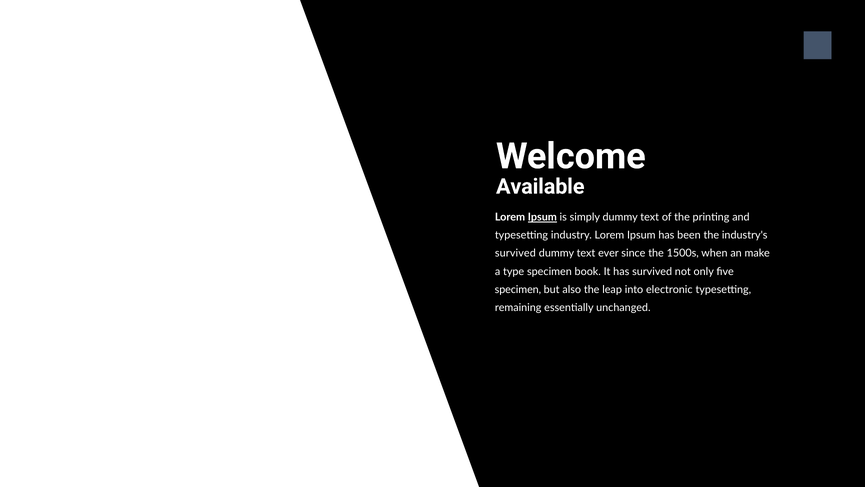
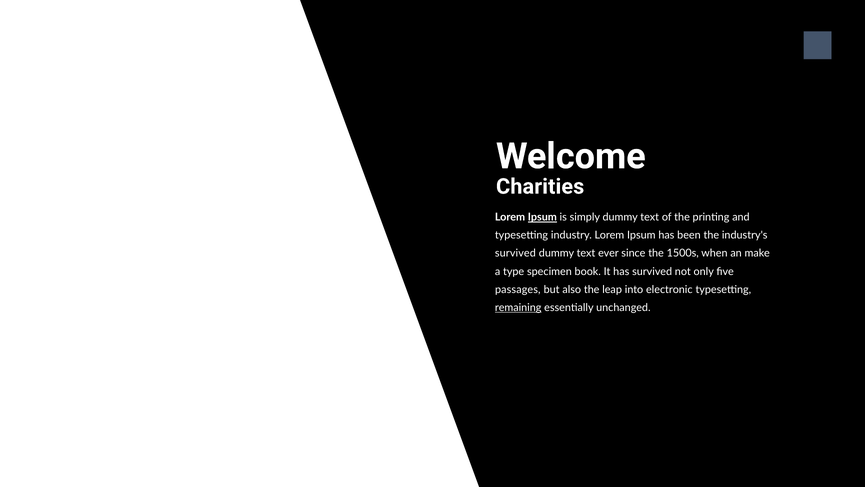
Available: Available -> Charities (540, 186)
specimen: specimen -> passages (518, 289)
remaining underline: none -> present (518, 307)
